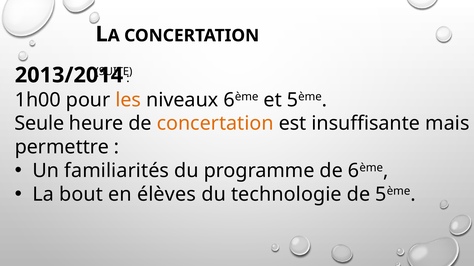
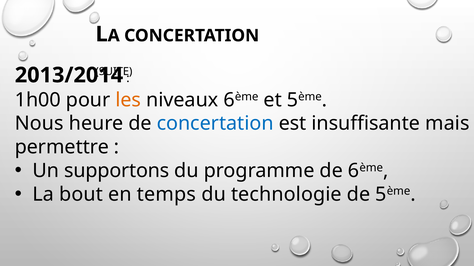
Seule: Seule -> Nous (39, 124)
concertation colour: orange -> blue (215, 124)
familiarités: familiarités -> supportons (117, 171)
élèves: élèves -> temps (167, 195)
